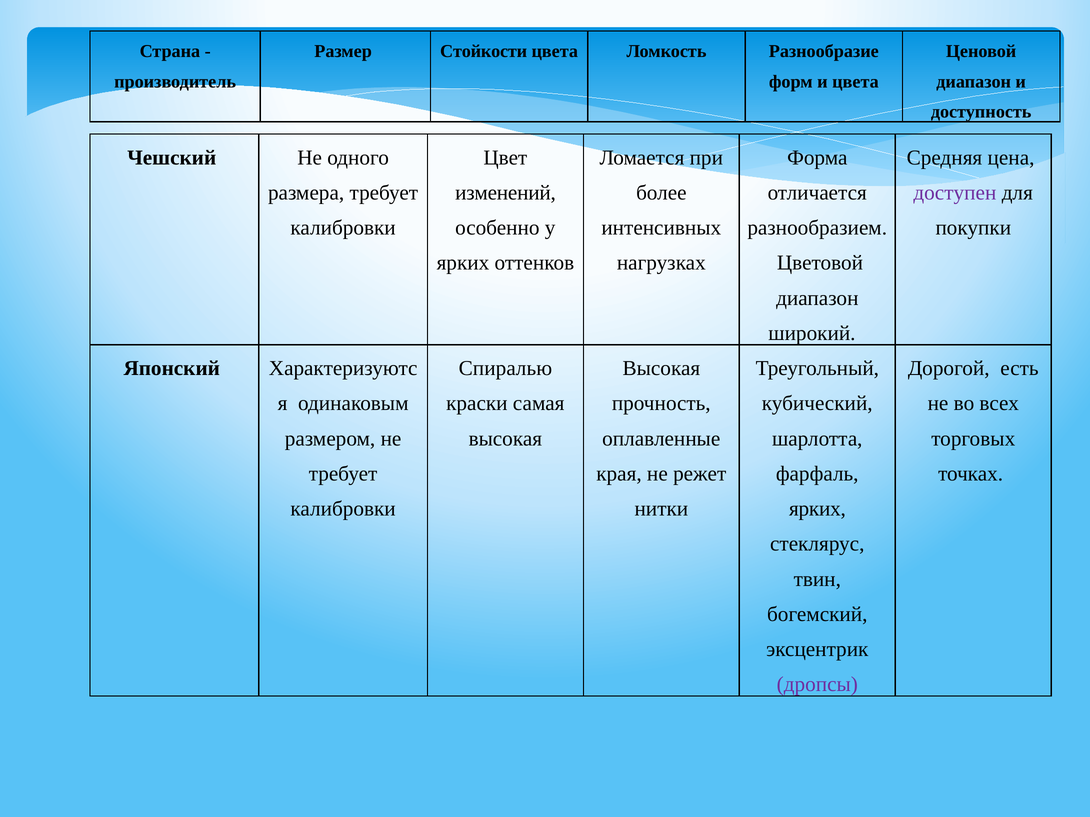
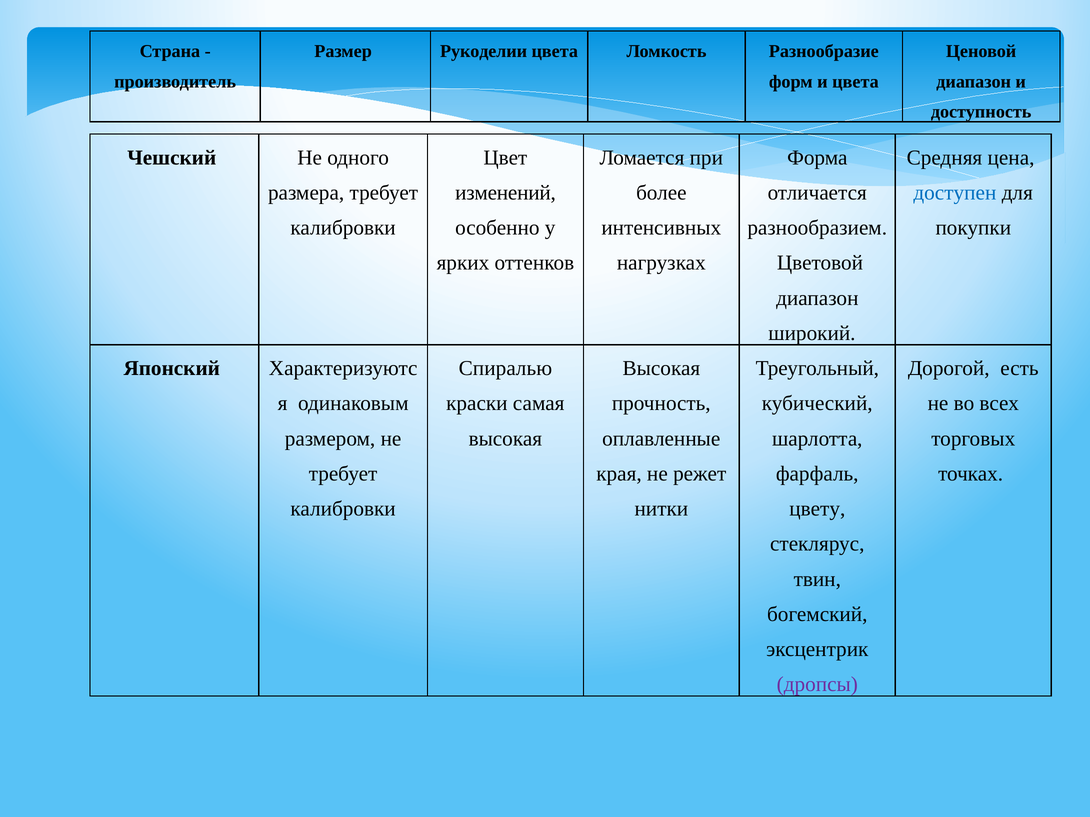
Стойкости: Стойкости -> Рукоделии (484, 51)
доступен colour: purple -> blue (955, 193)
ярких: ярких -> цвету (817, 509)
